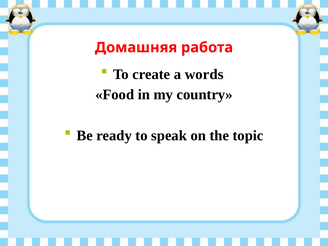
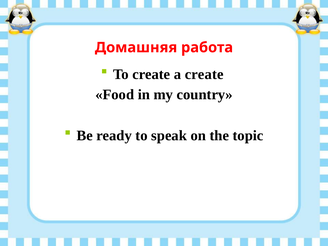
a words: words -> create (204, 74)
